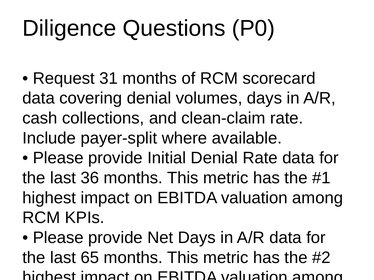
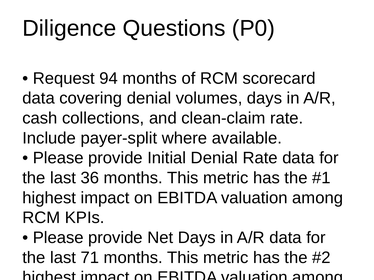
31: 31 -> 94 (109, 78)
65: 65 -> 71 (90, 258)
